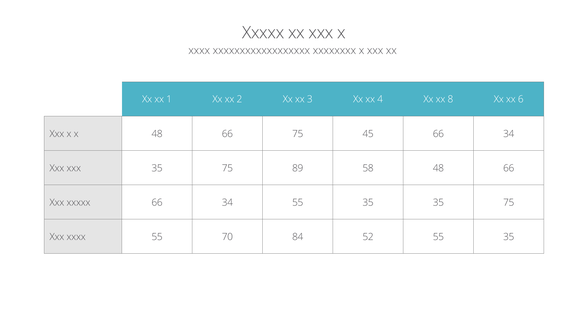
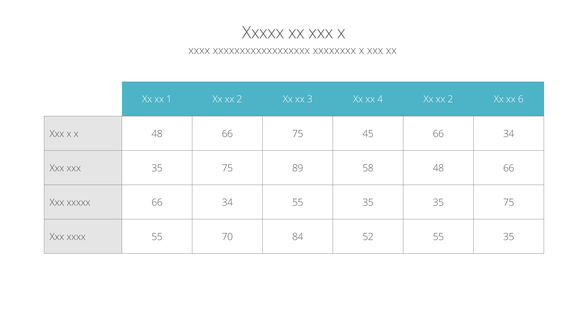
4 Xx xx 8: 8 -> 2 (450, 99)
